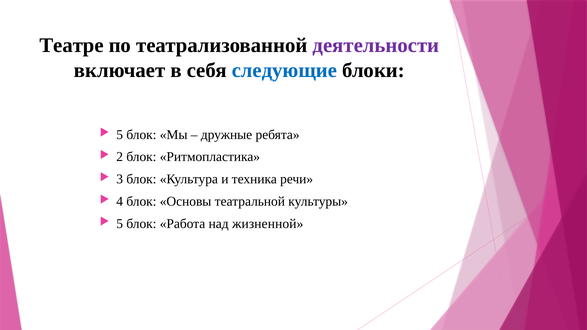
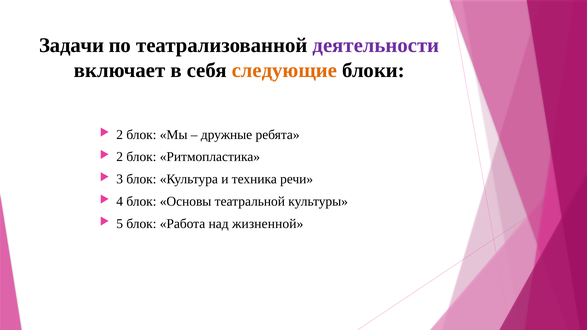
Театре: Театре -> Задачи (72, 45)
следующие colour: blue -> orange (284, 70)
5: 5 -> 2 (120, 135)
